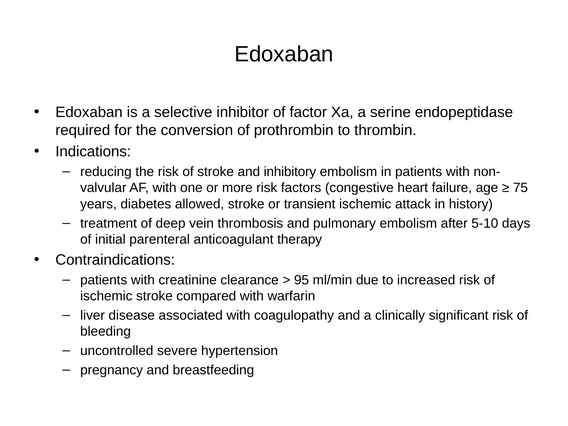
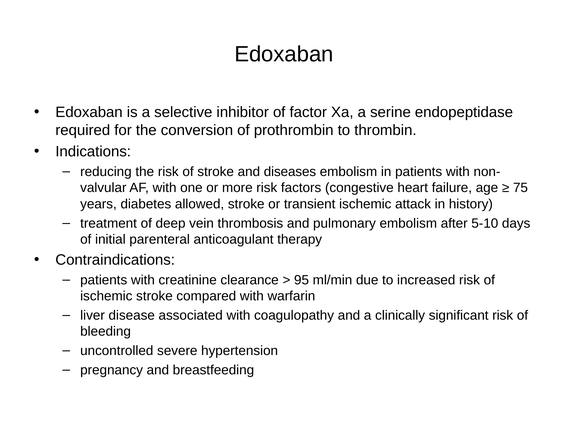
inhibitory: inhibitory -> diseases (290, 172)
